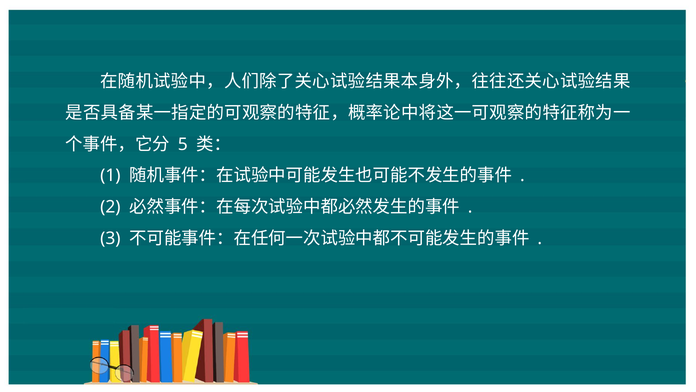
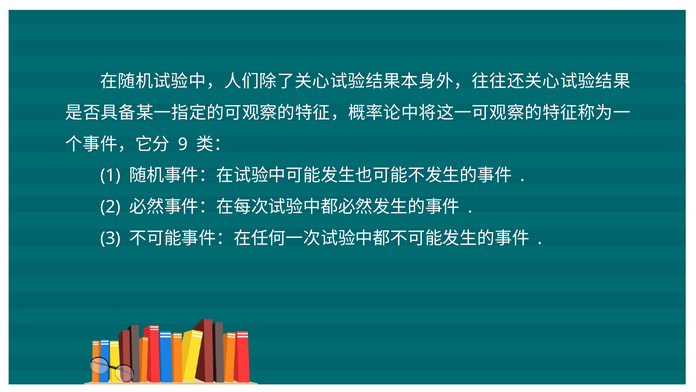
5: 5 -> 9 (183, 144)
